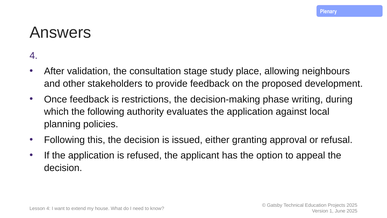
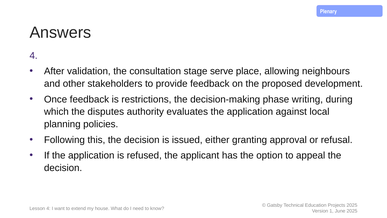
study: study -> serve (222, 71)
the following: following -> disputes (106, 112)
